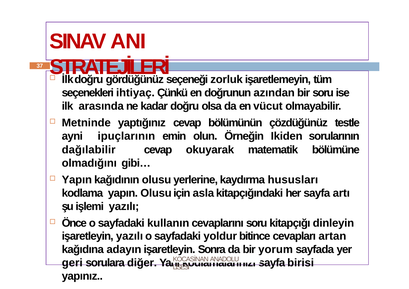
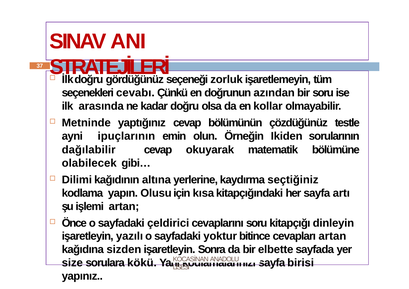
ihtiyaç: ihtiyaç -> cevabı (135, 93)
vücut: vücut -> kollar (268, 106)
olmadığını: olmadığını -> olabilecek (89, 163)
Yapın: Yapın -> Dilimi (77, 180)
kağıdının olusu: olusu -> altına (156, 180)
hususları: hususları -> seçtiğiniz (293, 180)
asla: asla -> kısa (203, 193)
işlemi yazılı: yazılı -> artan (124, 207)
kullanın: kullanın -> çeldirici (168, 223)
yoldur: yoldur -> yoktur (220, 236)
adayın: adayın -> sizden (124, 250)
yorum: yorum -> elbette (276, 250)
geri: geri -> size (72, 263)
diğer: diğer -> kökü (142, 263)
